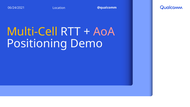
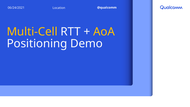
AoA colour: pink -> yellow (104, 32)
